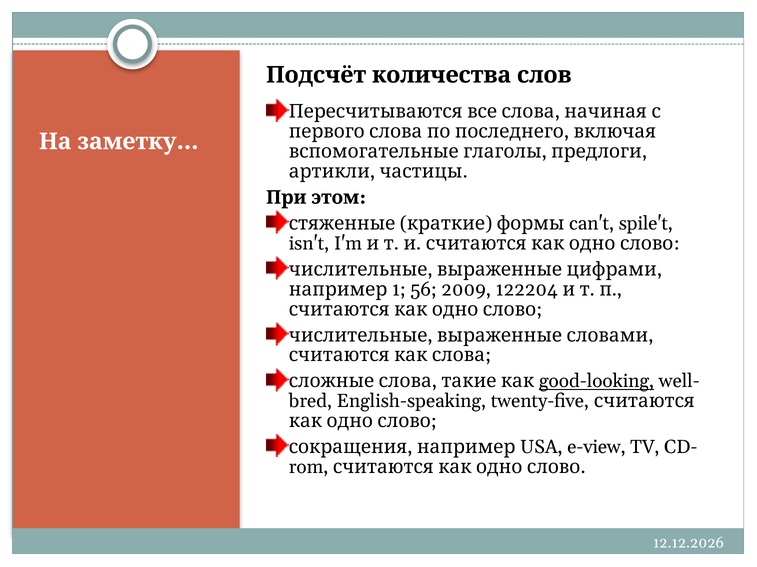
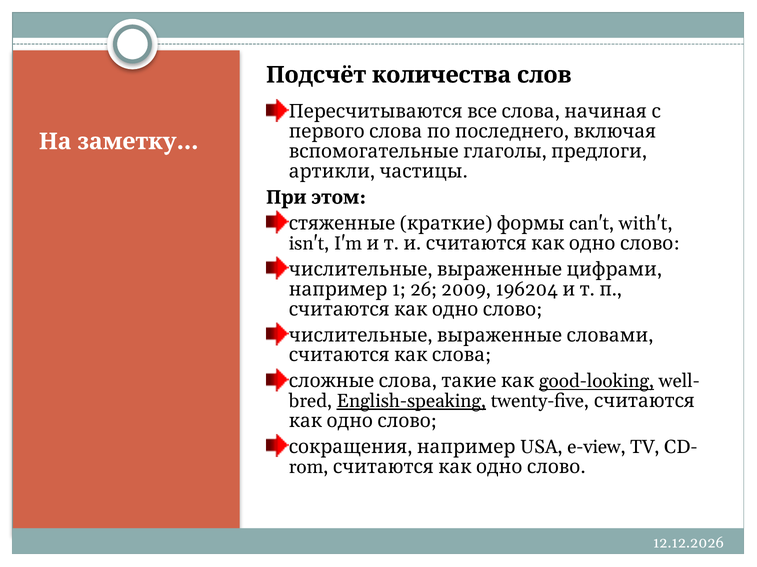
spile't: spile't -> with't (646, 224)
56: 56 -> 26 (424, 290)
122204: 122204 -> 196204 (527, 290)
English-speaking underline: none -> present (411, 402)
